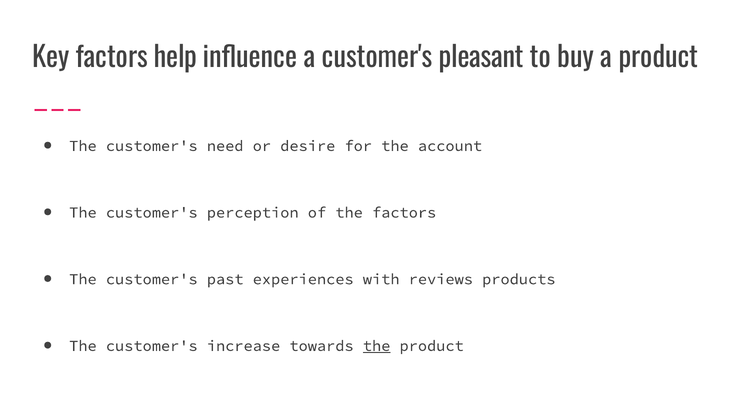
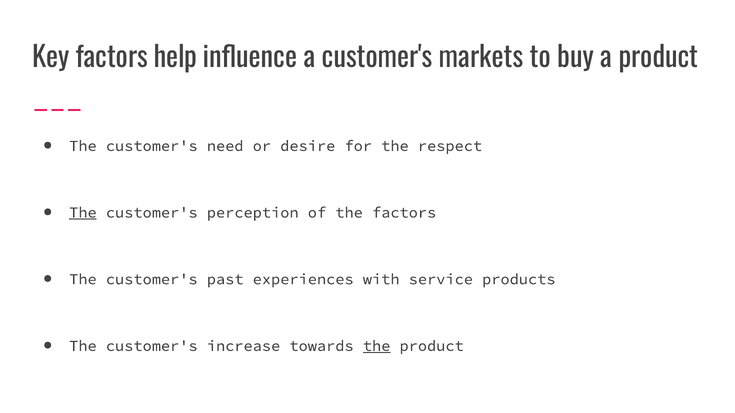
pleasant: pleasant -> markets (481, 58)
account: account -> respect (450, 146)
The underline: none -> present (83, 213)
reviews: reviews -> service (441, 279)
